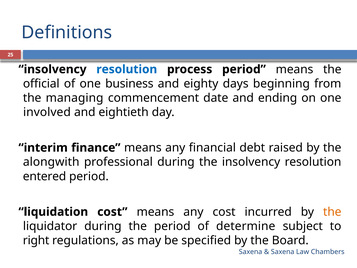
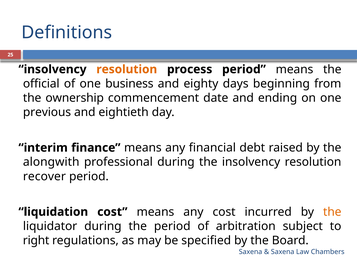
resolution colour: blue -> orange (127, 69)
managing: managing -> ownership (75, 98)
involved: involved -> previous (47, 112)
entered: entered -> recover (44, 176)
determine: determine -> arbitration (246, 226)
